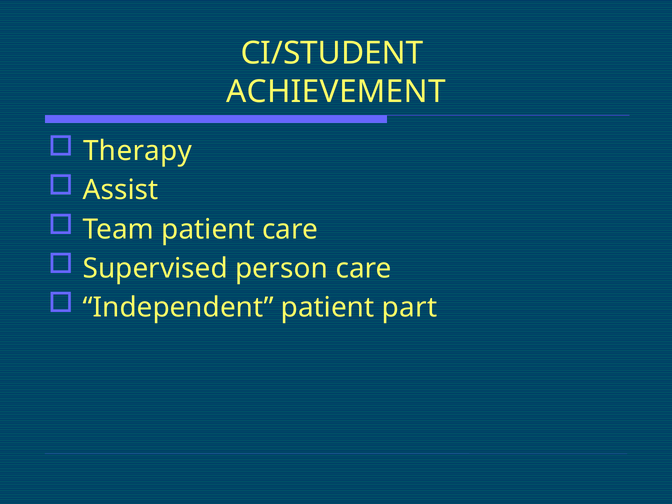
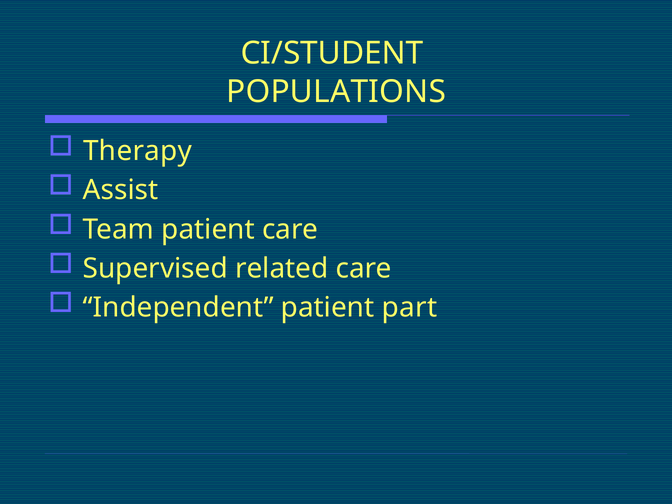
ACHIEVEMENT: ACHIEVEMENT -> POPULATIONS (336, 92)
person: person -> related (282, 269)
